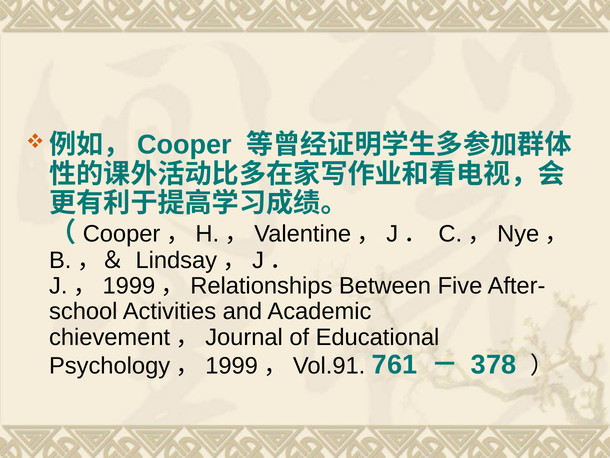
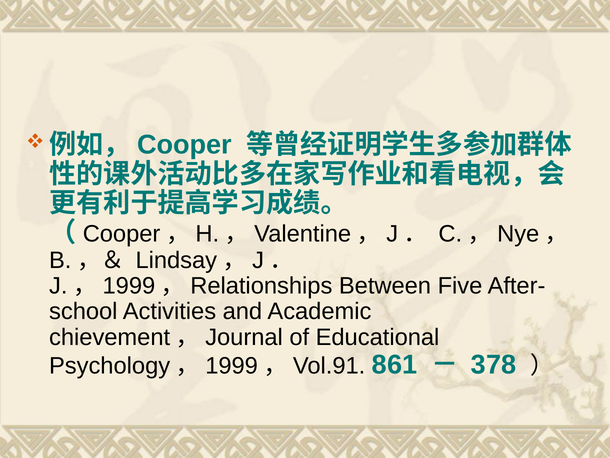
761: 761 -> 861 (395, 364)
